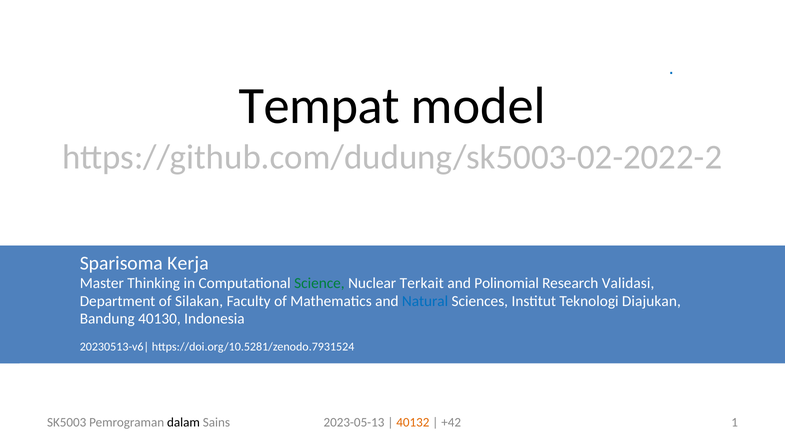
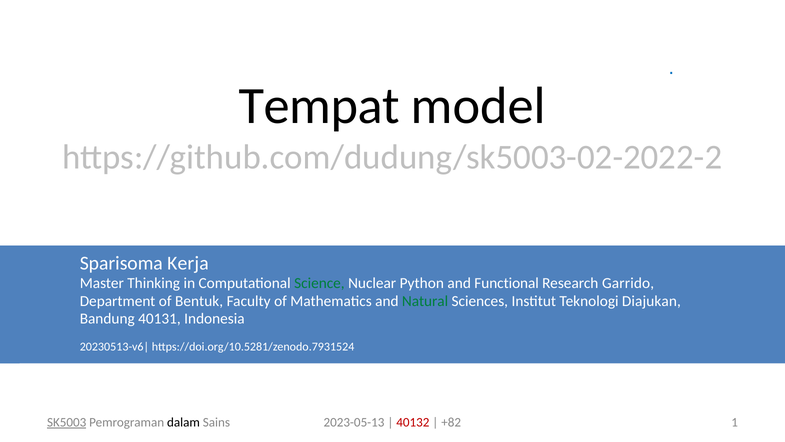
Terkait: Terkait -> Python (422, 283)
Polinomial: Polinomial -> Functional (507, 283)
Validasi: Validasi -> Garrido (628, 283)
Silakan: Silakan -> Bentuk (199, 301)
Natural colour: blue -> green (425, 301)
40130: 40130 -> 40131 (159, 318)
SK5003 underline: none -> present (67, 422)
40132 colour: orange -> red (413, 422)
+42: +42 -> +82 (451, 422)
